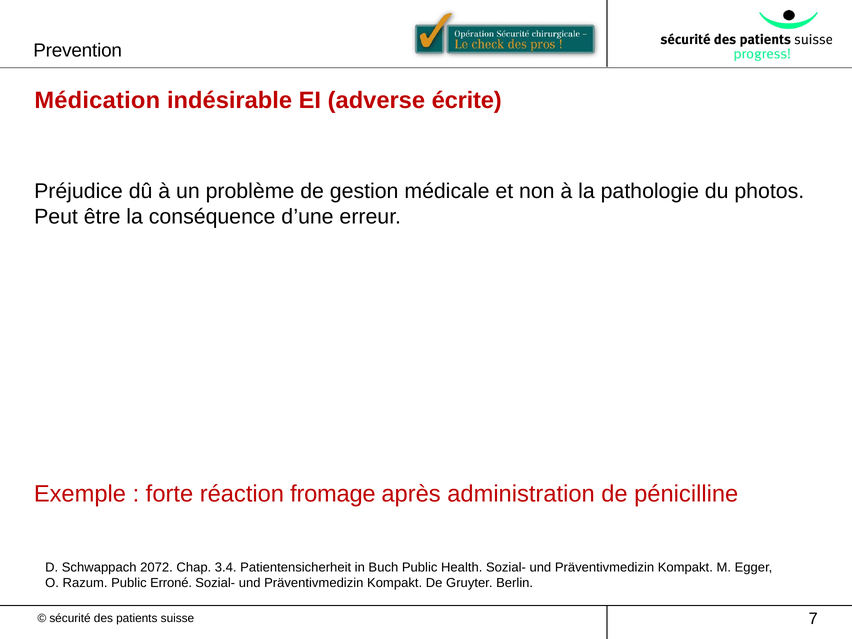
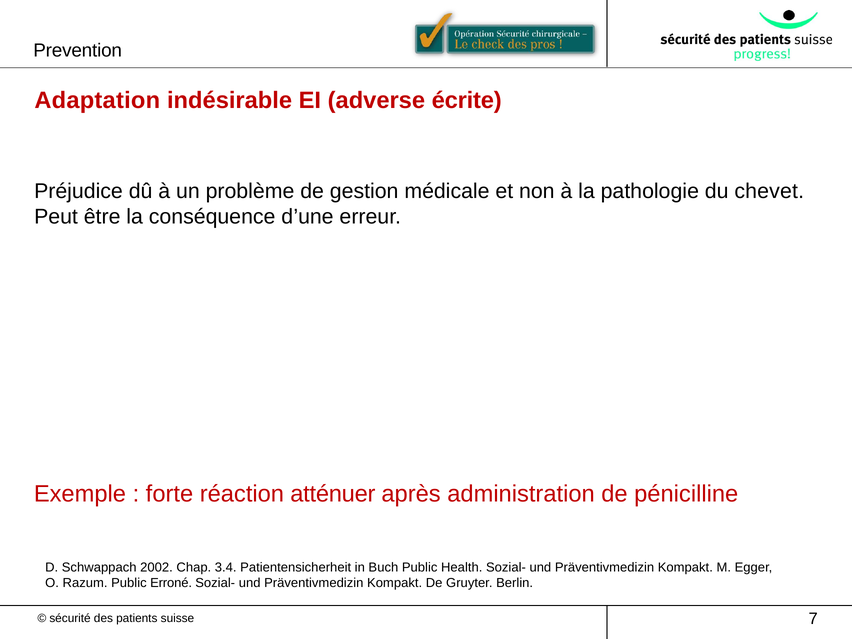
Médication: Médication -> Adaptation (97, 101)
photos: photos -> chevet (769, 191)
fromage: fromage -> atténuer (333, 494)
2072: 2072 -> 2002 (156, 567)
